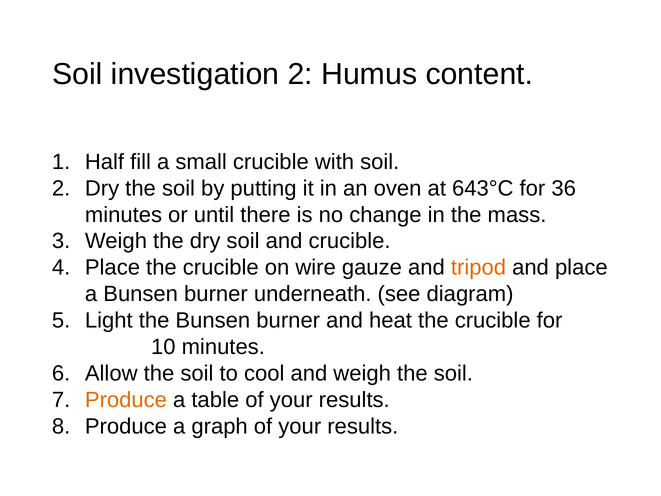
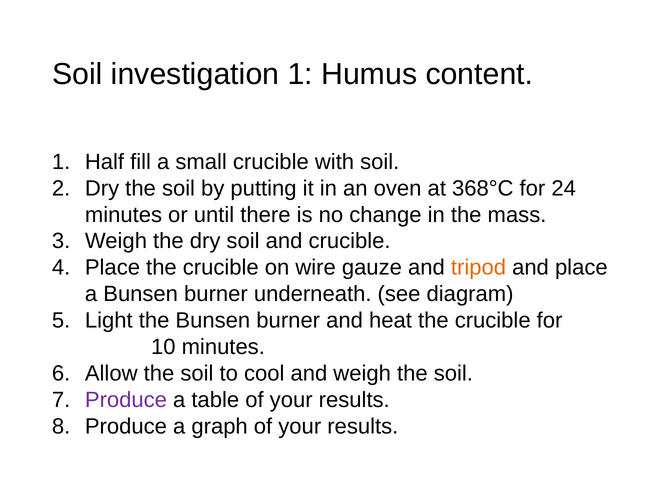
investigation 2: 2 -> 1 (300, 74)
643°C: 643°C -> 368°C (483, 188)
36: 36 -> 24 (564, 188)
Produce colour: orange -> purple (126, 400)
